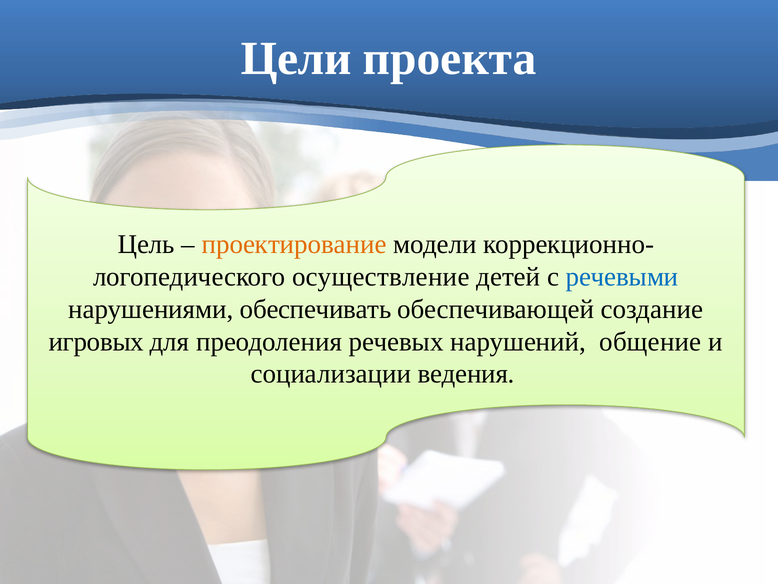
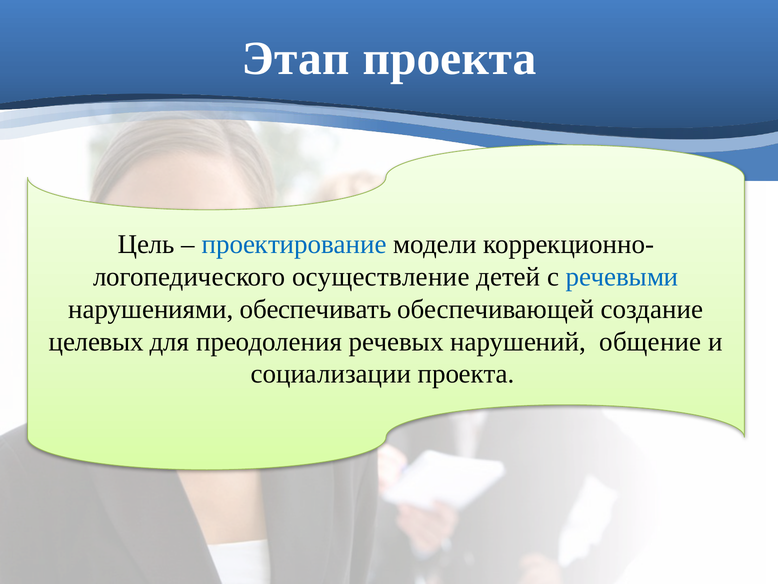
Цели: Цели -> Этап (296, 58)
проектирование colour: orange -> blue (294, 244)
игровых: игровых -> целевых (96, 341)
социализации ведения: ведения -> проекта (466, 374)
